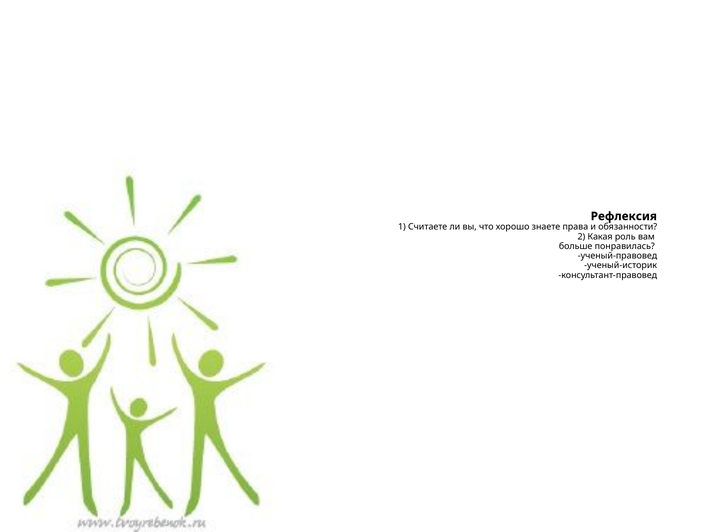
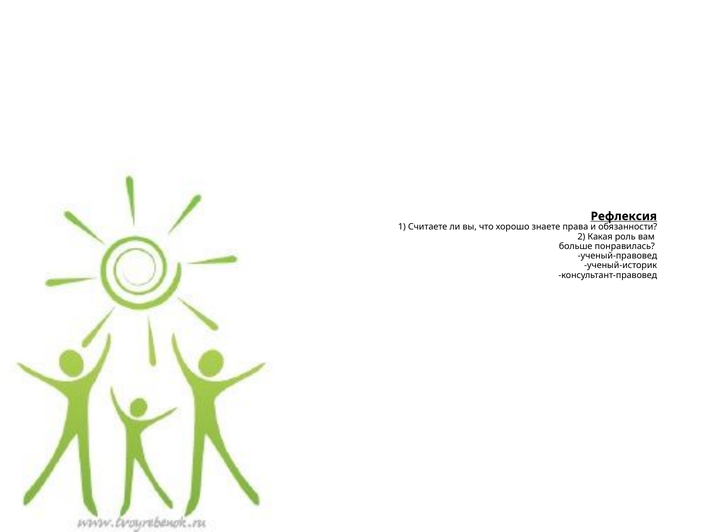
Рефлексия underline: none -> present (624, 216)
